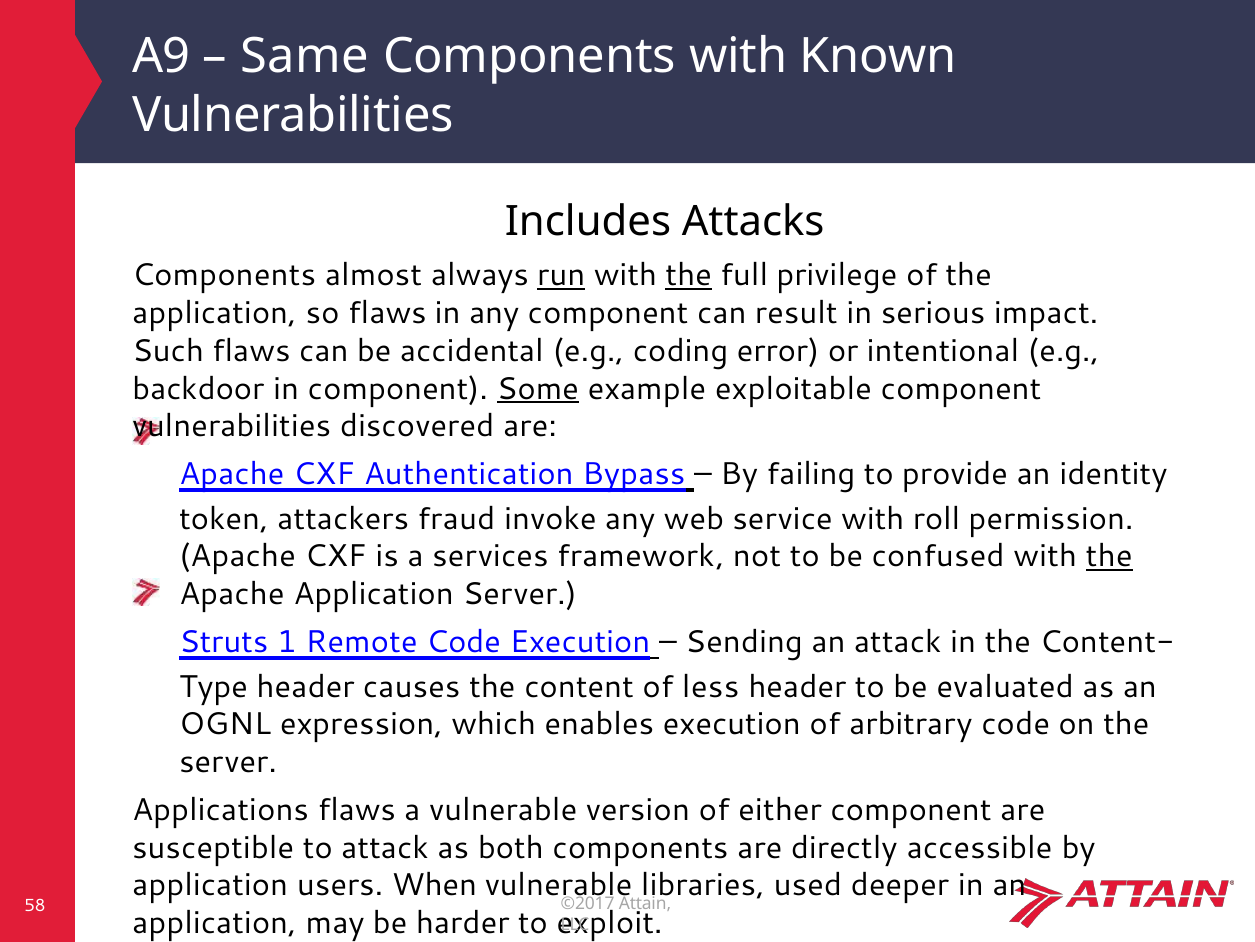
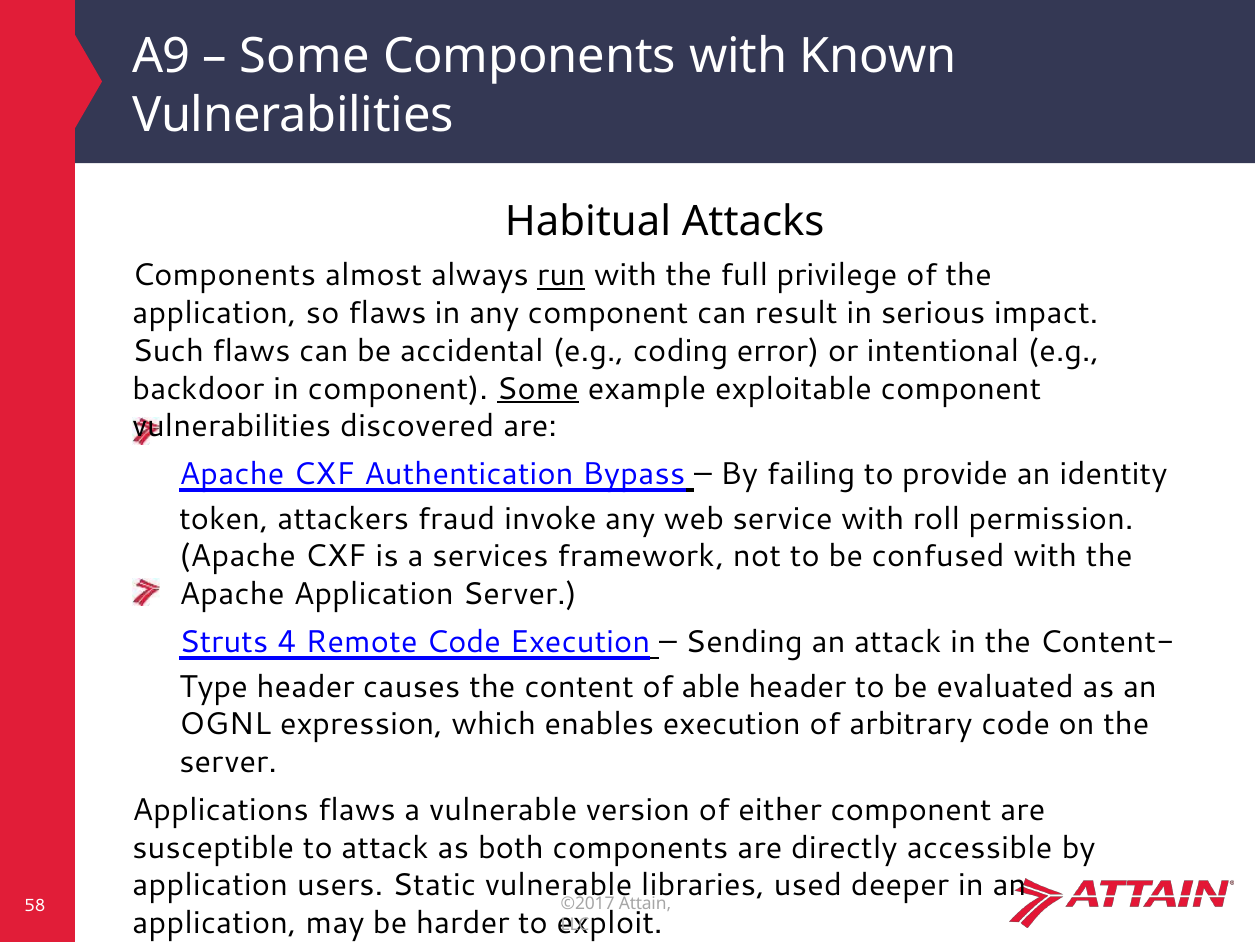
Same: Same -> Some (305, 57)
Includes: Includes -> Habitual (588, 222)
the underline: present -> none (689, 275)
the underline: present -> none (1109, 556)
1: 1 -> 4 (287, 642)
less: less -> able (711, 686)
When: When -> Static (434, 885)
